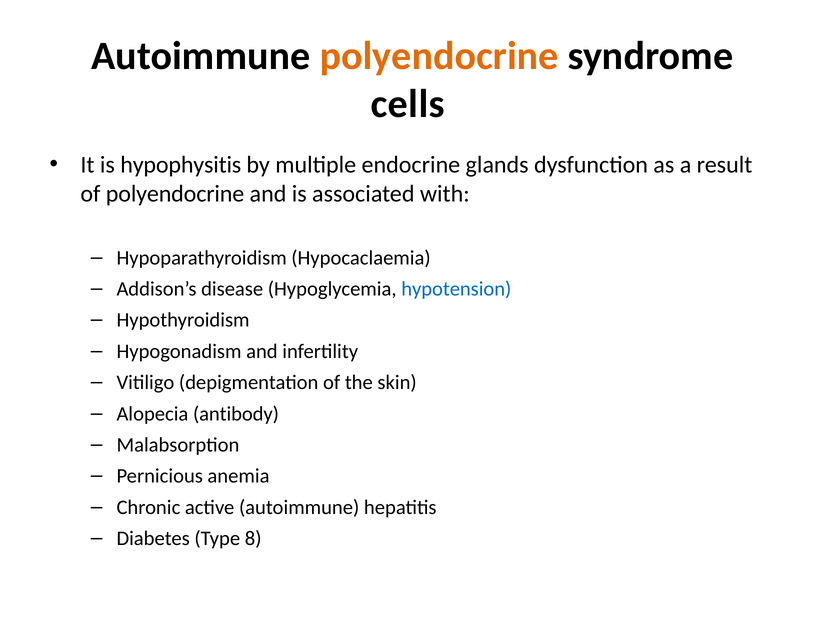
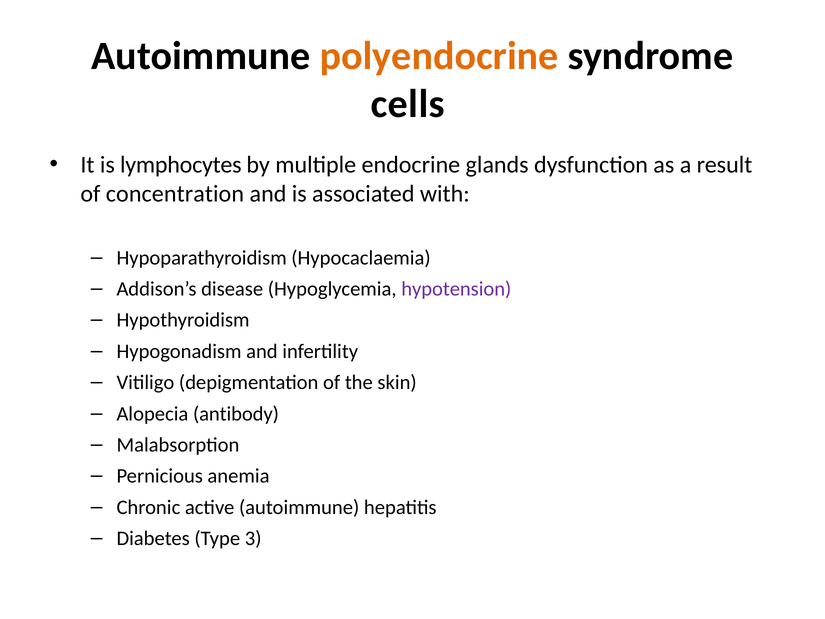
hypophysitis: hypophysitis -> lymphocytes (181, 165)
of polyendocrine: polyendocrine -> concentration (175, 194)
hypotension colour: blue -> purple (456, 289)
8: 8 -> 3 (253, 538)
